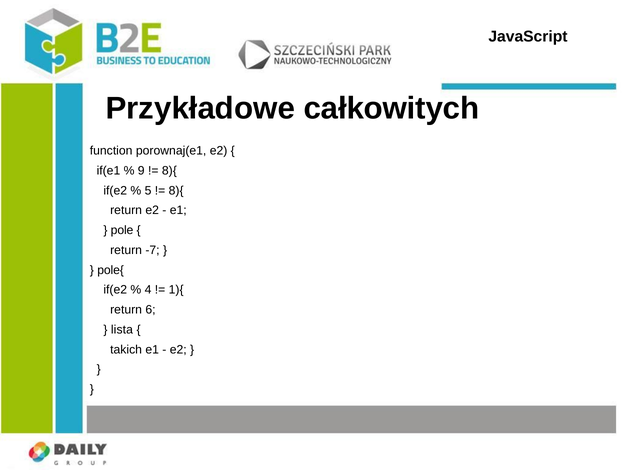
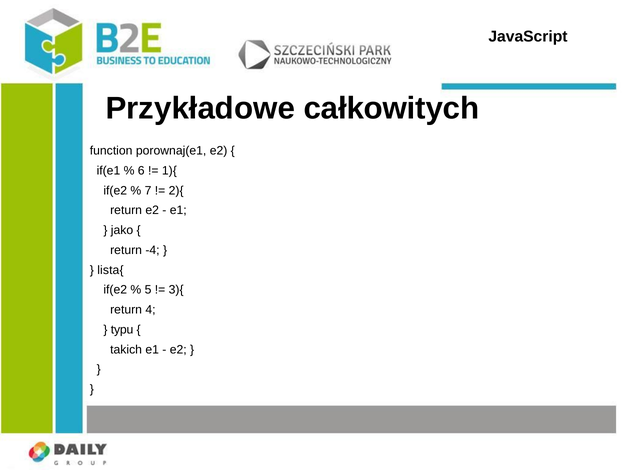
9: 9 -> 6 (141, 171)
8){: 8){ -> 1){ (169, 171)
5: 5 -> 7 (148, 190)
8){: 8){ -> 2){ (176, 190)
pole: pole -> jako (122, 230)
-7: -7 -> -4 (153, 250)
pole{: pole{ -> lista{ (110, 270)
4: 4 -> 5 (148, 290)
1){: 1){ -> 3){ (176, 290)
6: 6 -> 4 (150, 309)
lista: lista -> typu (122, 329)
